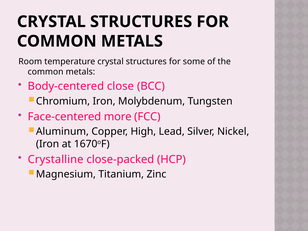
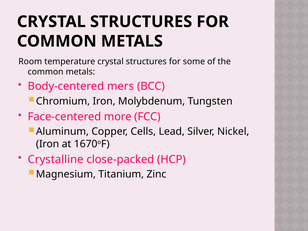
close: close -> mers (120, 86)
High: High -> Cells (143, 132)
